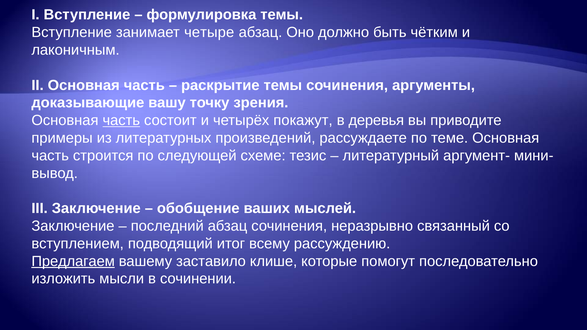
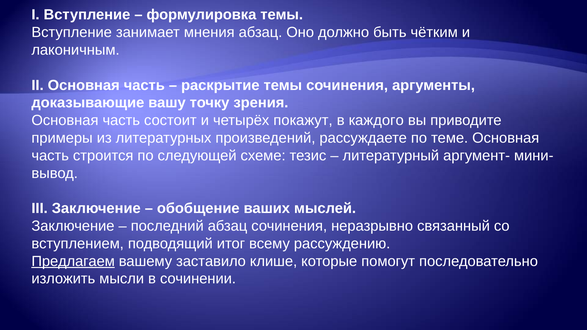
четыре: четыре -> мнения (209, 32)
часть underline: present -> none (121, 120)
деревья: деревья -> каждого (376, 120)
